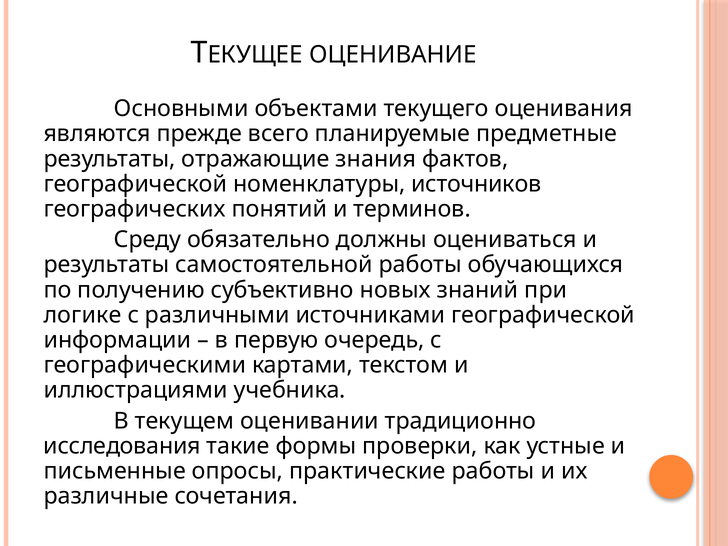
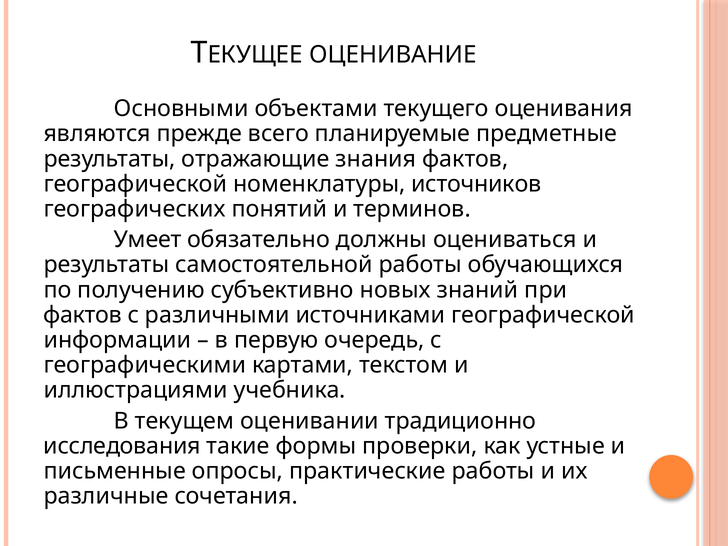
Среду: Среду -> Умеет (148, 240)
логике: логике -> фактов (83, 315)
